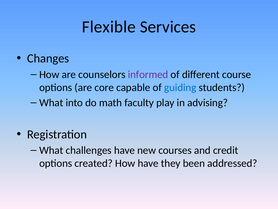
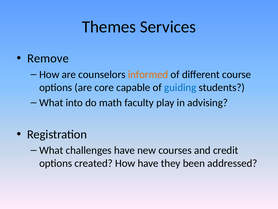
Flexible: Flexible -> Themes (109, 27)
Changes: Changes -> Remove (48, 58)
informed colour: purple -> orange (148, 74)
